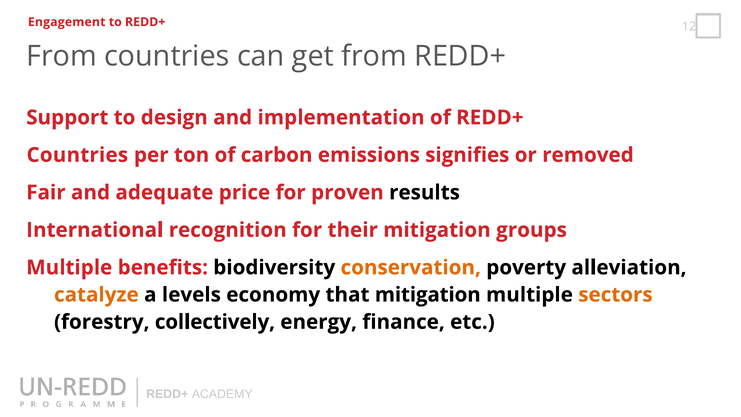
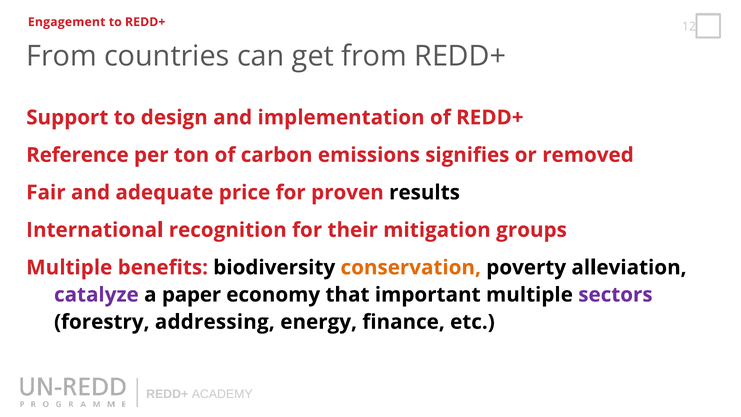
Countries: Countries -> Reference (77, 155)
catalyze colour: orange -> purple (96, 295)
levels: levels -> paper (192, 295)
that mitigation: mitigation -> important (428, 295)
sectors colour: orange -> purple (615, 295)
collectively: collectively -> addressing (215, 322)
